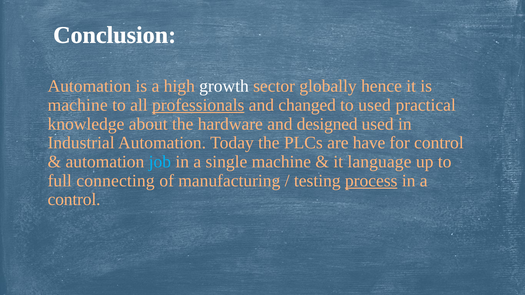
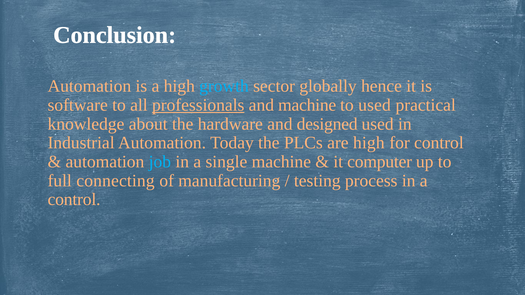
growth colour: white -> light blue (224, 86)
machine: machine -> software (78, 105)
and changed: changed -> machine (307, 105)
are have: have -> high (369, 143)
language: language -> computer (380, 162)
process underline: present -> none (371, 181)
